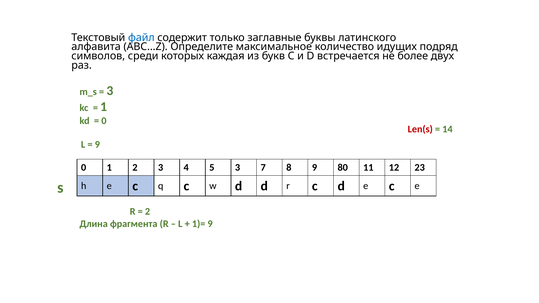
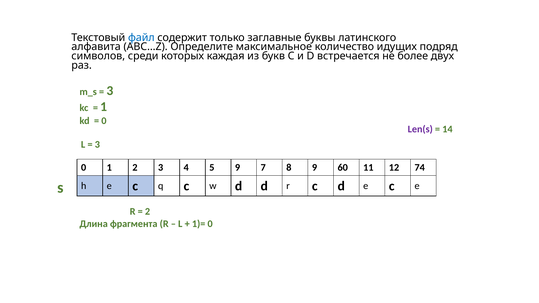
Len(s colour: red -> purple (420, 129)
9: 9 -> 3 (97, 145)
5 3: 3 -> 9 (238, 168)
80: 80 -> 60 (343, 168)
23: 23 -> 74 (420, 168)
1)= 9: 9 -> 0 (210, 224)
